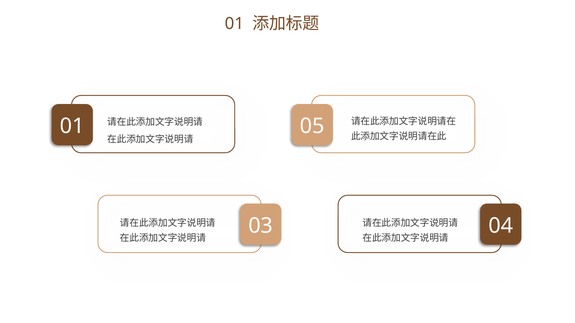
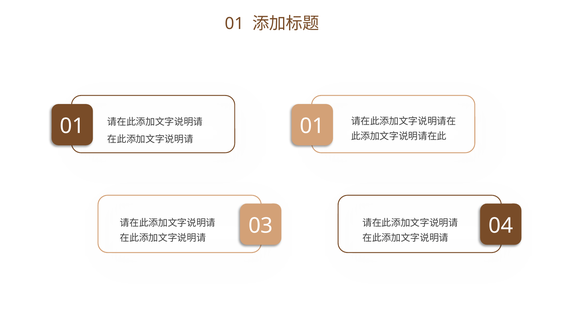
05: 05 -> 01 (312, 126)
